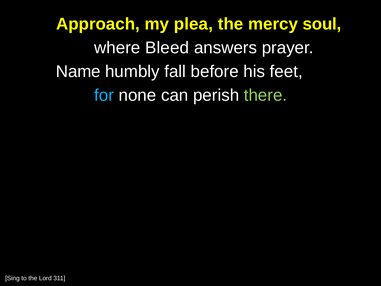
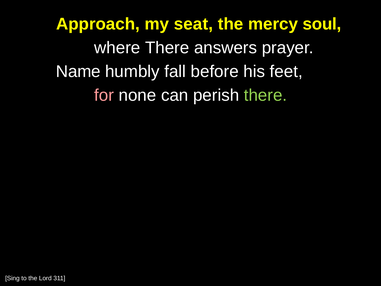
plea: plea -> seat (193, 24)
where Bleed: Bleed -> There (167, 48)
for colour: light blue -> pink (104, 95)
